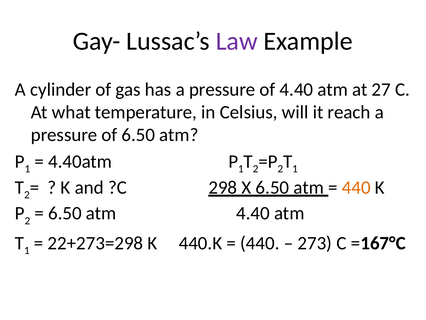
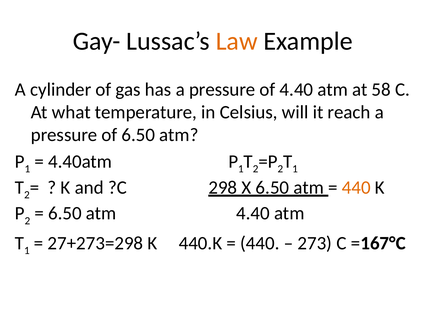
Law colour: purple -> orange (237, 41)
27: 27 -> 58 (381, 89)
22+273=298: 22+273=298 -> 27+273=298 (95, 243)
